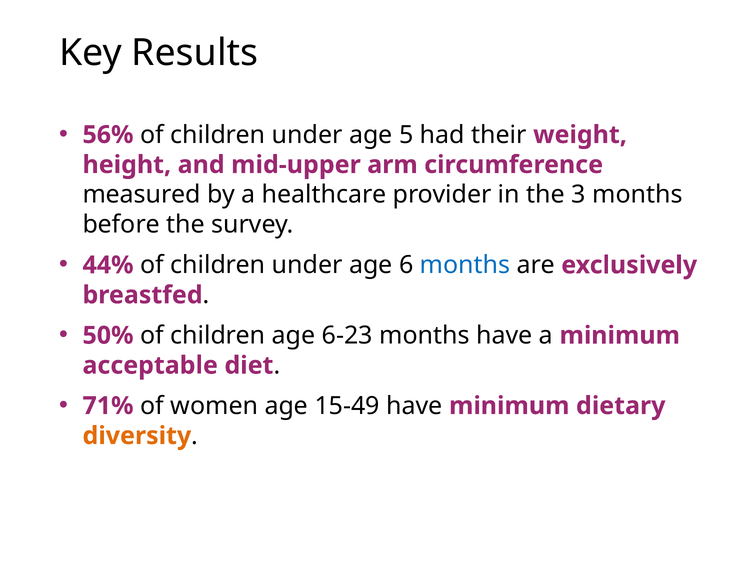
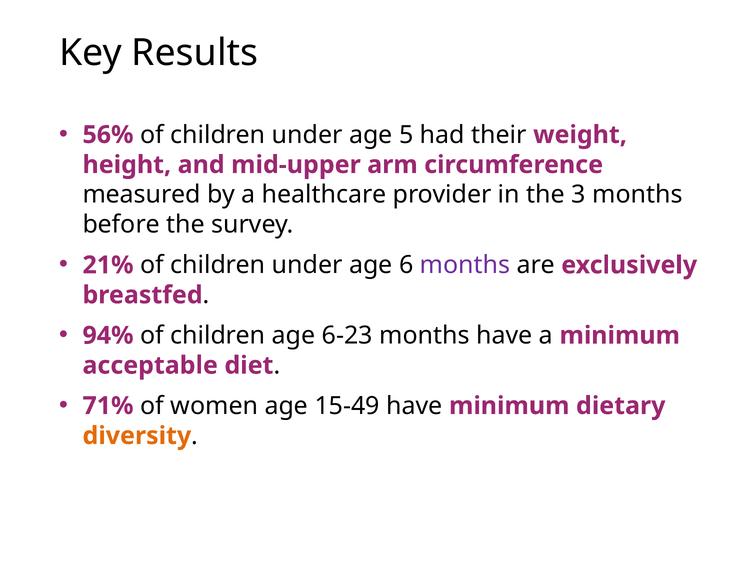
44%: 44% -> 21% (108, 265)
months colour: blue -> purple (465, 265)
50%: 50% -> 94% (108, 336)
